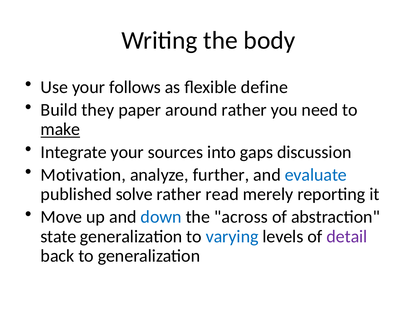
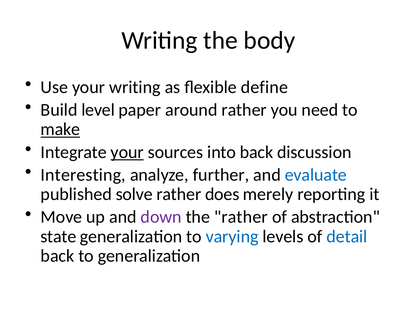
your follows: follows -> writing (135, 87)
they: they -> level (98, 110)
your underline: none -> present (127, 152)
into gaps: gaps -> back (257, 152)
Motivation: Motivation -> Interesting (83, 175)
read: read -> does (222, 194)
down colour: blue -> purple (161, 217)
the across: across -> rather (241, 217)
detail colour: purple -> blue (347, 236)
